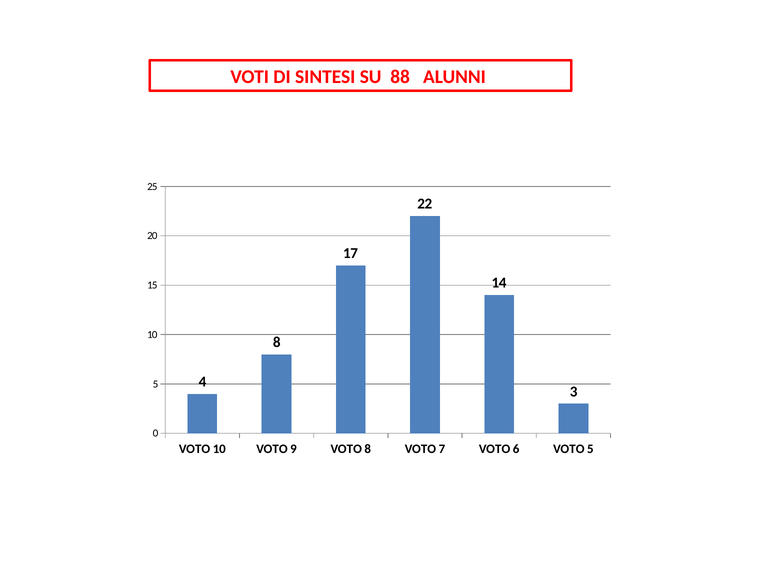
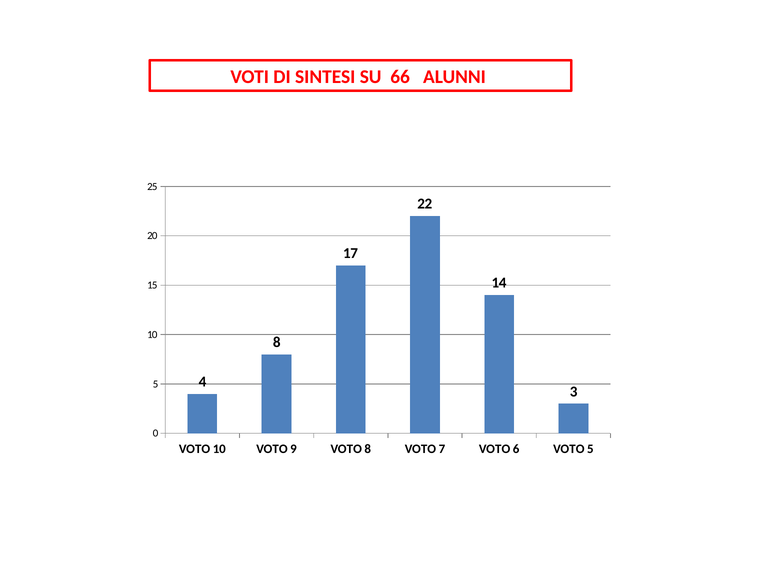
88: 88 -> 66 (400, 77)
